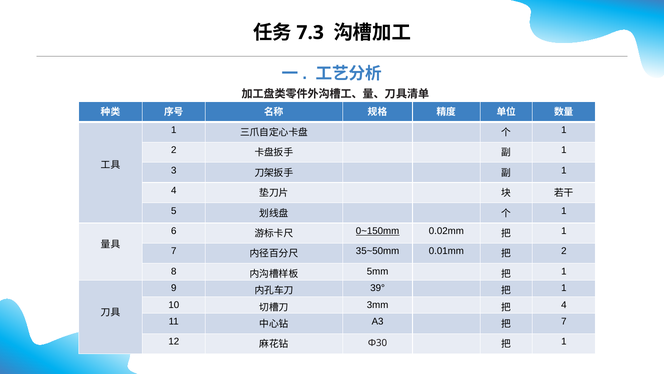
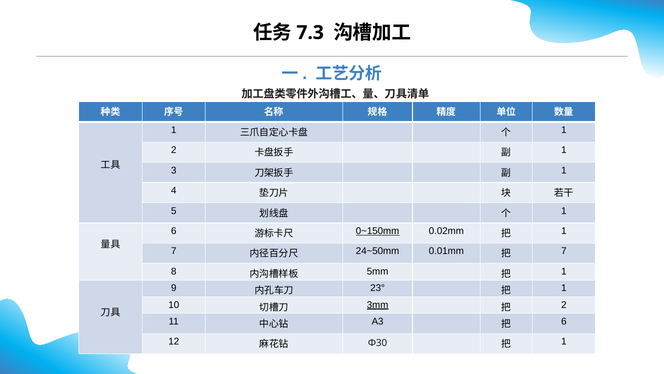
35~50mm: 35~50mm -> 24~50mm (378, 251)
2: 2 -> 7 (564, 251)
39°: 39° -> 23° (378, 288)
3mm underline: none -> present (378, 304)
4: 4 -> 2 (564, 304)
7: 7 -> 6 (564, 321)
